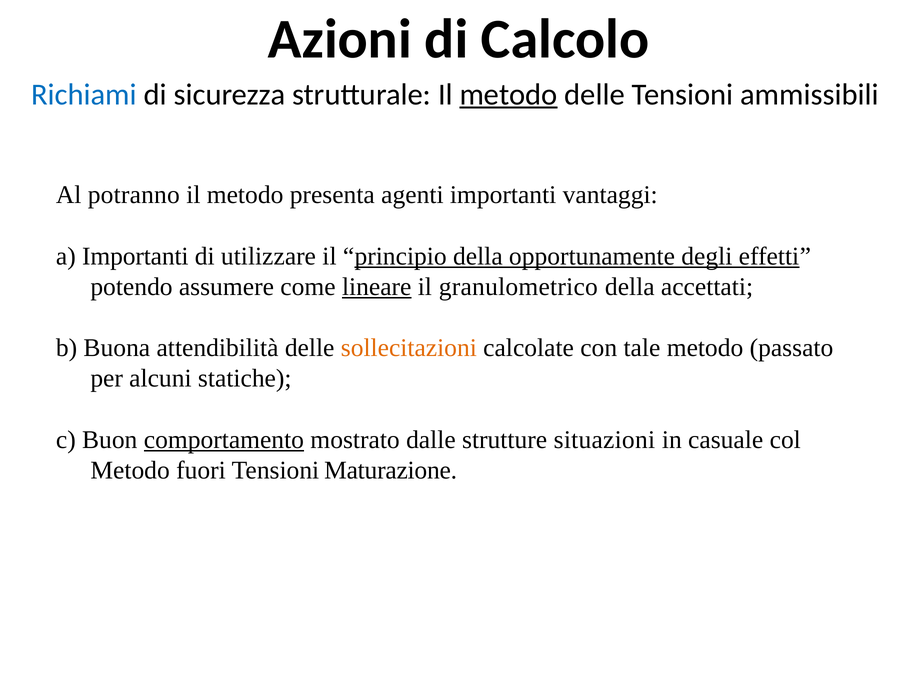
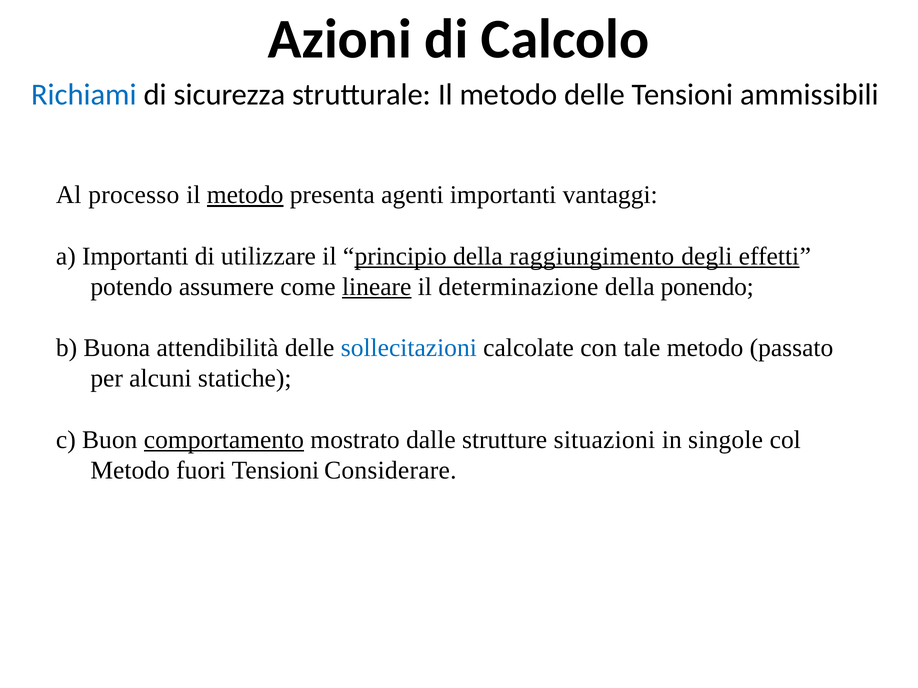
metodo underline: present -> none (509, 95)
potranno: potranno -> processo (134, 195)
metodo underline: none -> present (245, 195)
opportunamente: opportunamente -> raggiungimento (592, 256)
granulometrico: granulometrico -> determinazione (518, 287)
accettati: accettati -> ponendo (707, 287)
sollecitazioni colour: orange -> blue (409, 348)
casuale: casuale -> singole (726, 440)
Maturazione: Maturazione -> Considerare (390, 471)
